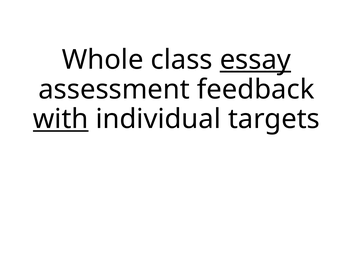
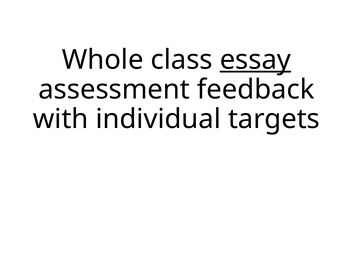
with underline: present -> none (61, 119)
